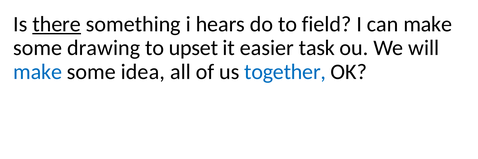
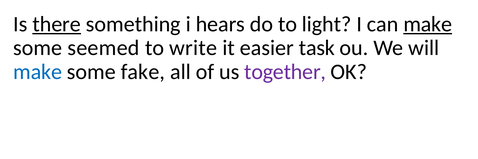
field: field -> light (327, 24)
make underline: none -> present (428, 24)
drawing: drawing -> seemed (104, 48)
upset: upset -> write (193, 48)
idea: idea -> fake (143, 72)
together colour: blue -> purple (285, 72)
